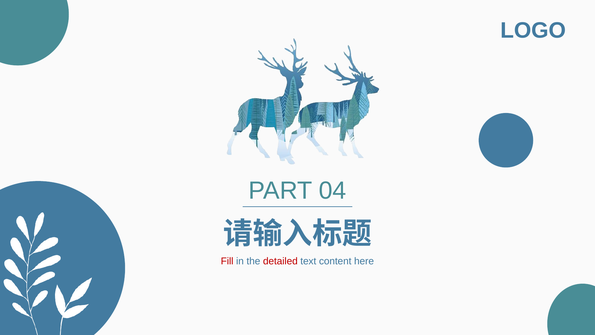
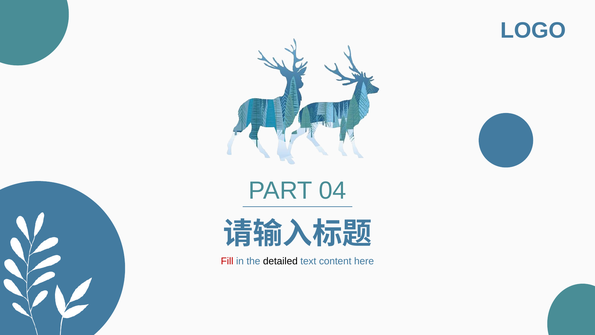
detailed colour: red -> black (280, 261)
